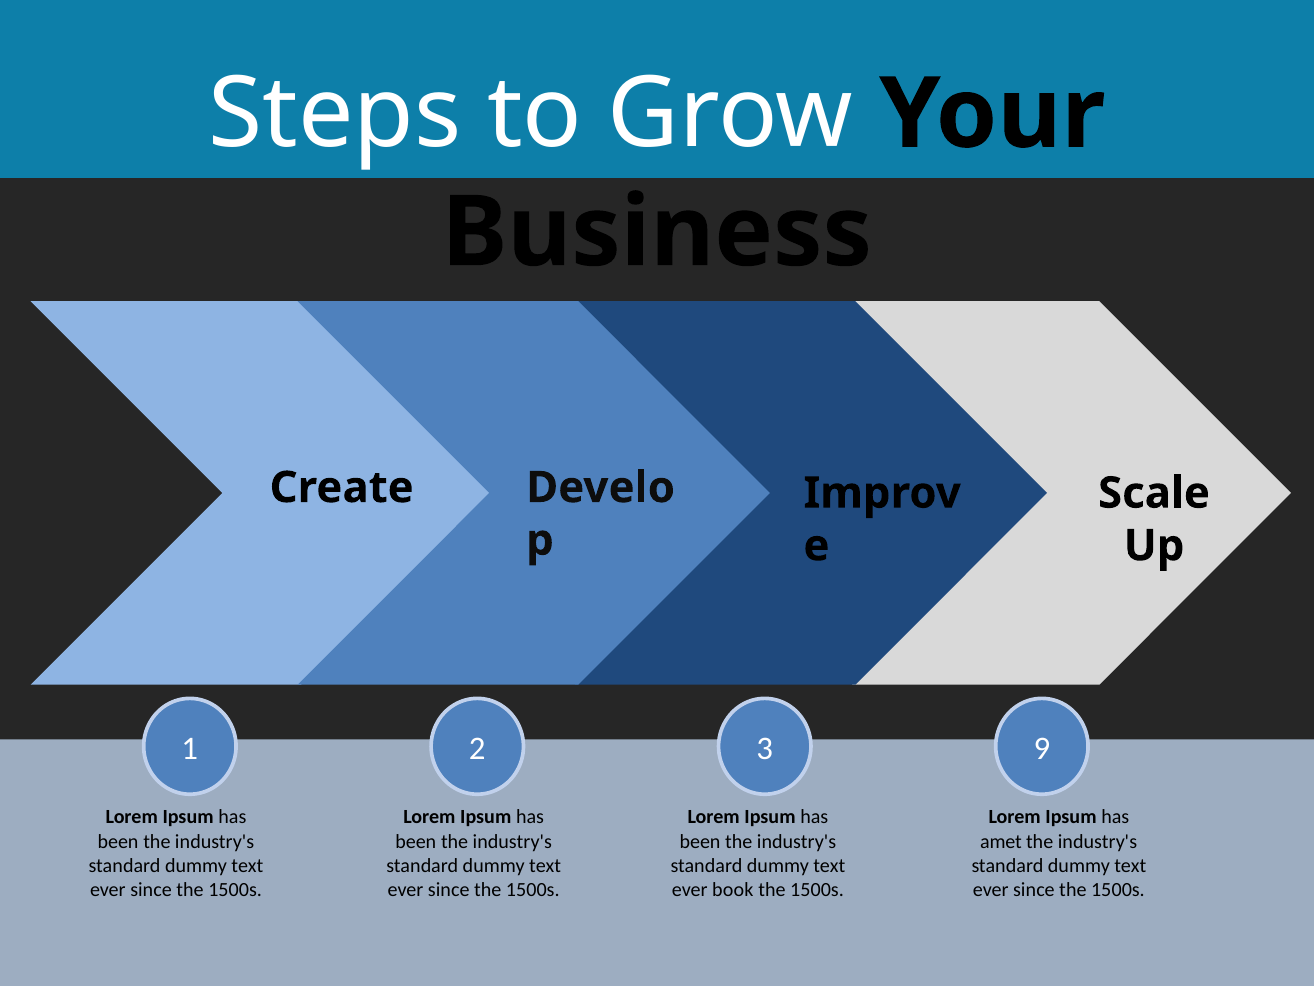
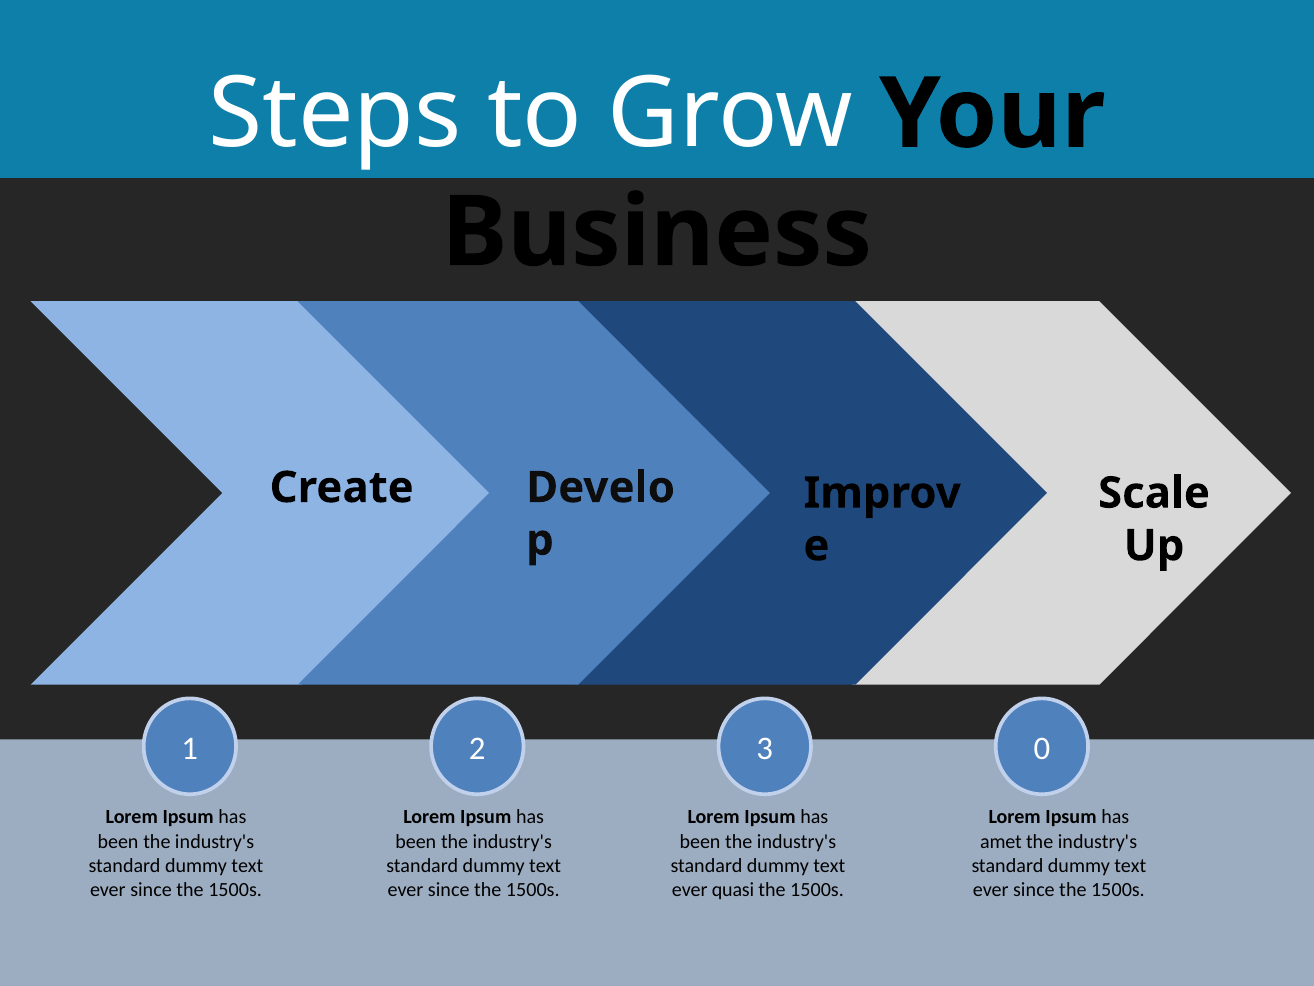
9: 9 -> 0 (1042, 748)
book: book -> quasi (733, 889)
